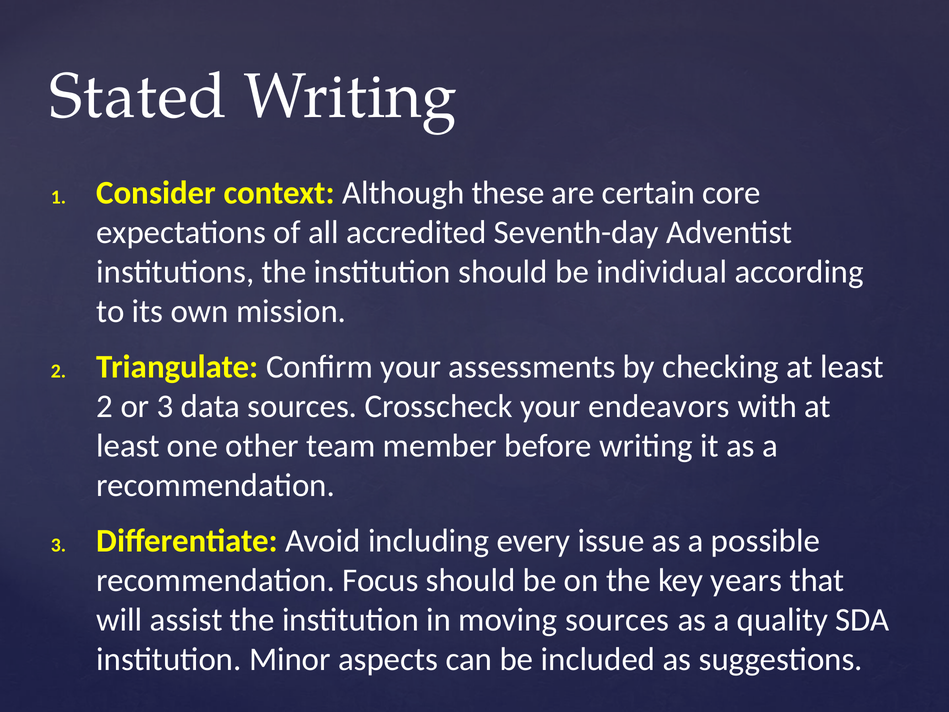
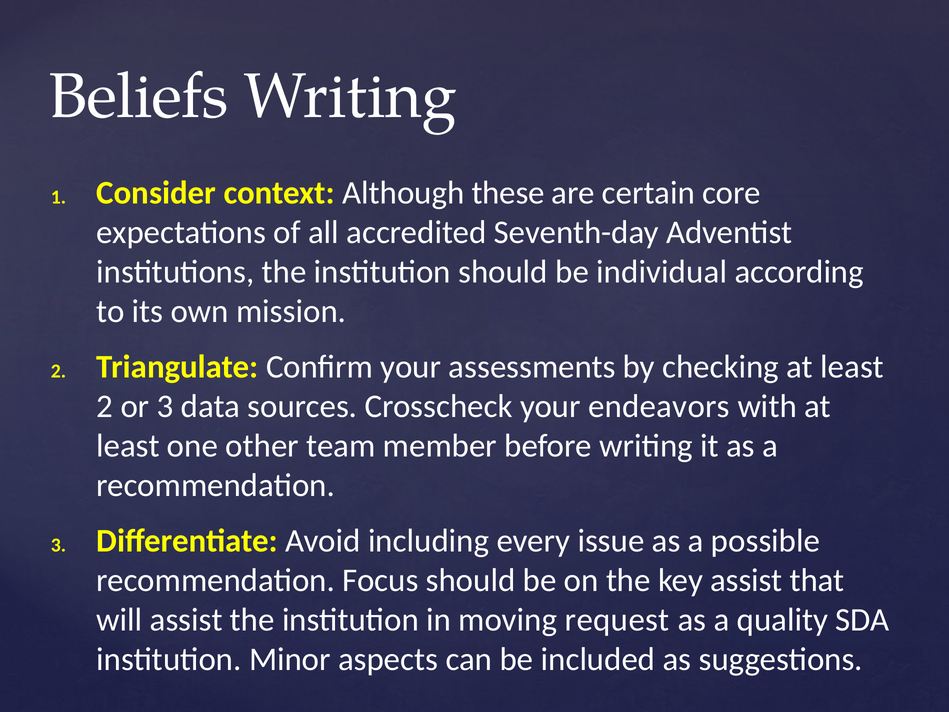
Stated: Stated -> Beliefs (139, 96)
key years: years -> assist (746, 580)
moving sources: sources -> request (617, 620)
